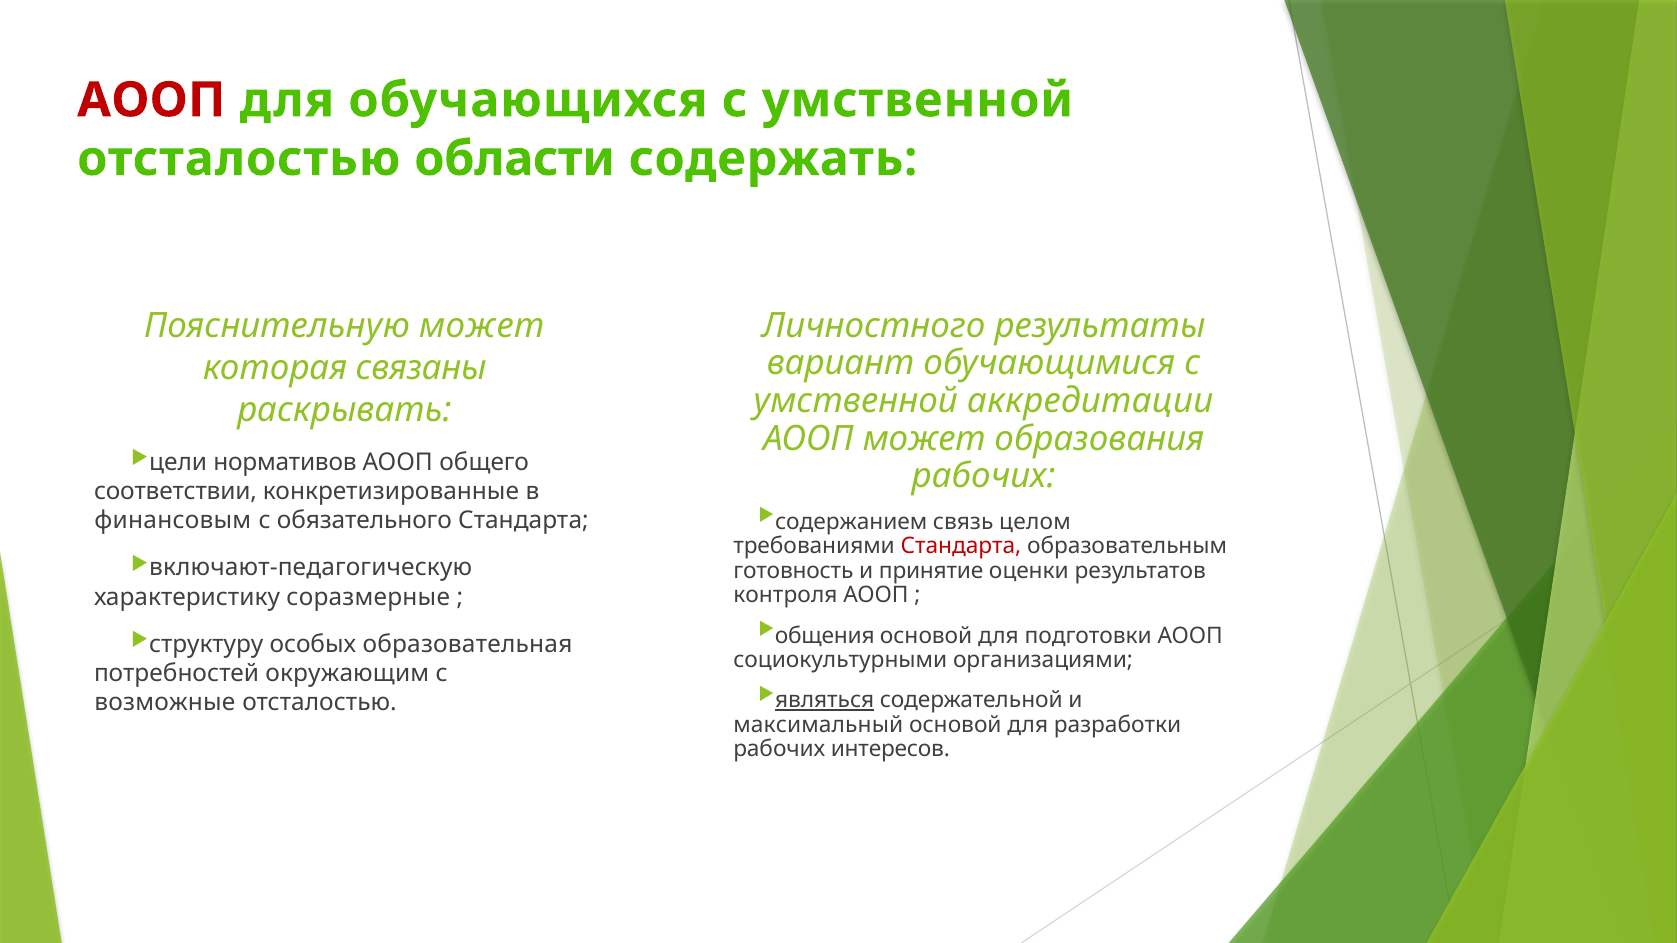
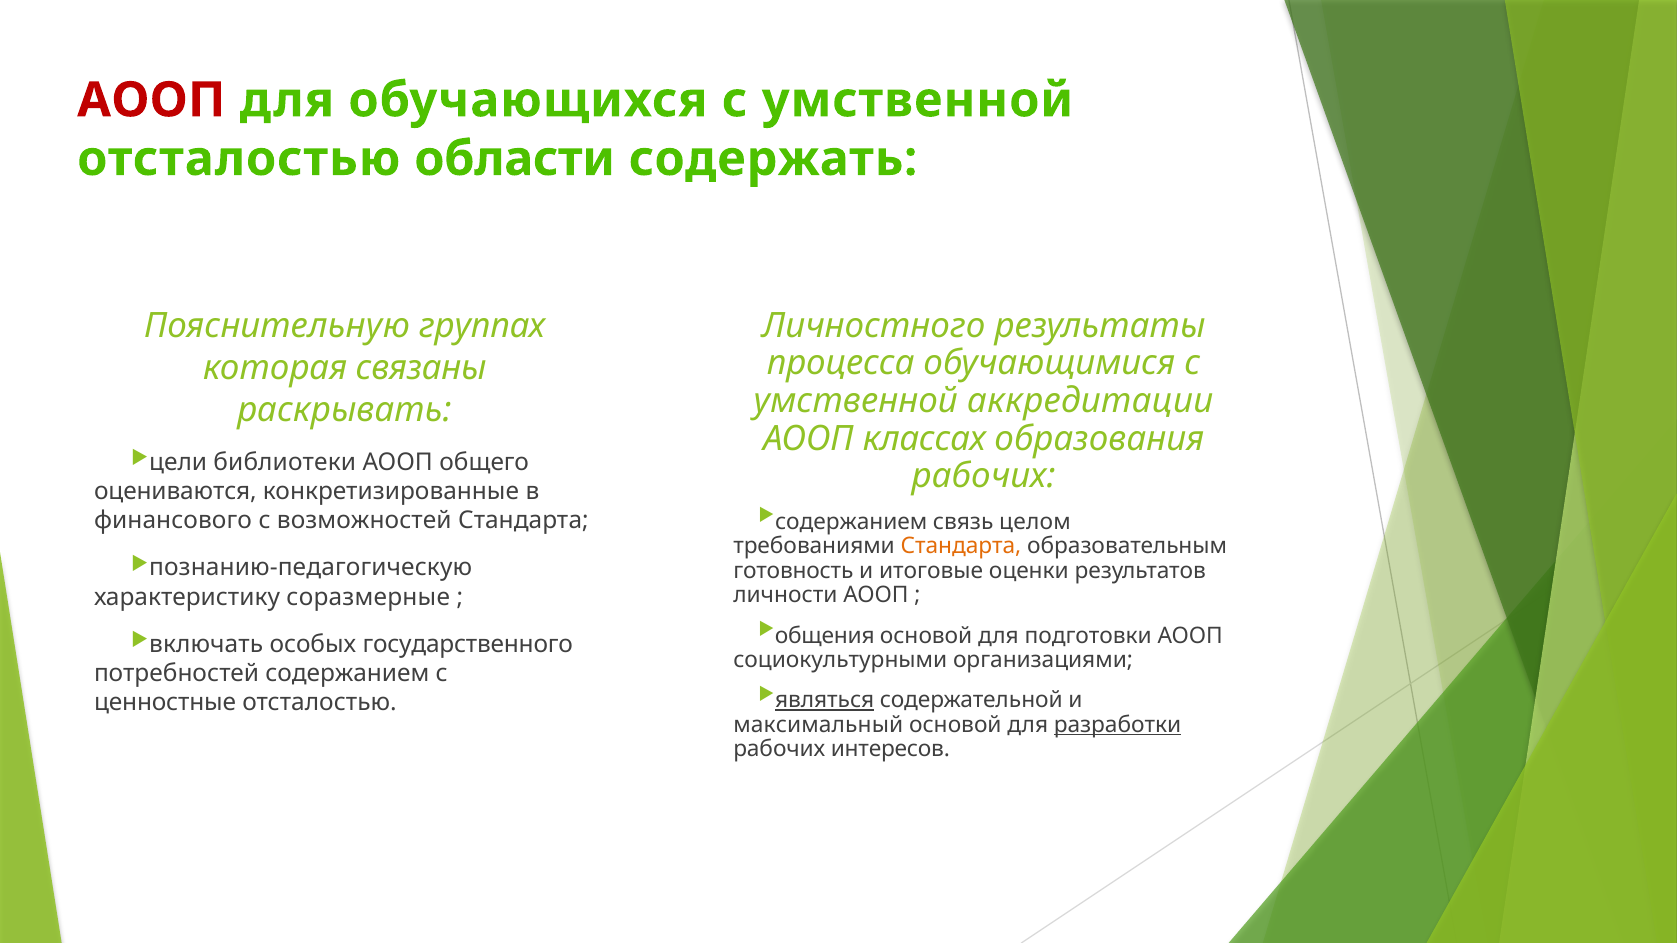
Пояснительную может: может -> группах (482, 326)
вариант: вариант -> процесса (841, 363)
АООП может: может -> классах (924, 439)
нормативов: нормативов -> библиотеки (285, 462)
соответствии: соответствии -> оцениваются (175, 492)
финансовым: финансовым -> финансового (173, 521)
обязательного: обязательного -> возможностей (364, 521)
Стандарта colour: red -> orange (961, 546)
включают-педагогическую: включают-педагогическую -> познанию-педагогическую (311, 568)
принятие: принятие -> итоговые (931, 571)
контроля: контроля -> личности (785, 596)
структуру: структуру -> включать (206, 644)
образовательная: образовательная -> государственного (468, 644)
потребностей окружающим: окружающим -> содержанием (347, 674)
возможные: возможные -> ценностные (165, 703)
разработки underline: none -> present (1118, 725)
